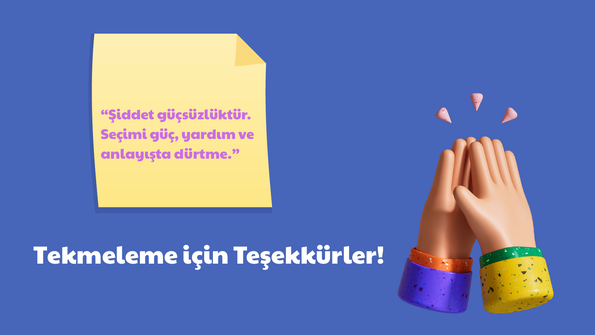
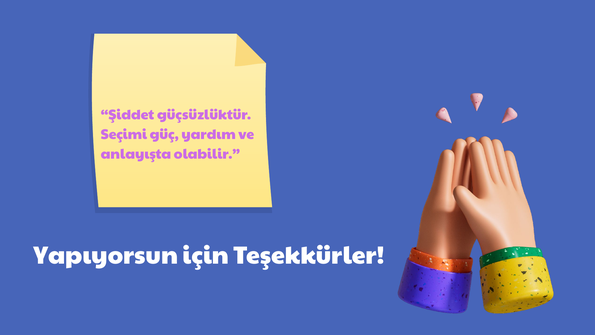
dürtme: dürtme -> olabilir (207, 154)
Tekmeleme: Tekmeleme -> Yapıyorsun (106, 256)
